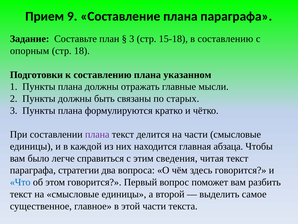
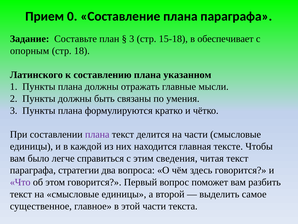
9: 9 -> 0 (72, 16)
в составлению: составлению -> обеспечивает (225, 39)
Подготовки: Подготовки -> Латинского (36, 75)
старых: старых -> умения (183, 98)
абзаца: абзаца -> тексте (228, 146)
Что colour: blue -> purple (20, 182)
